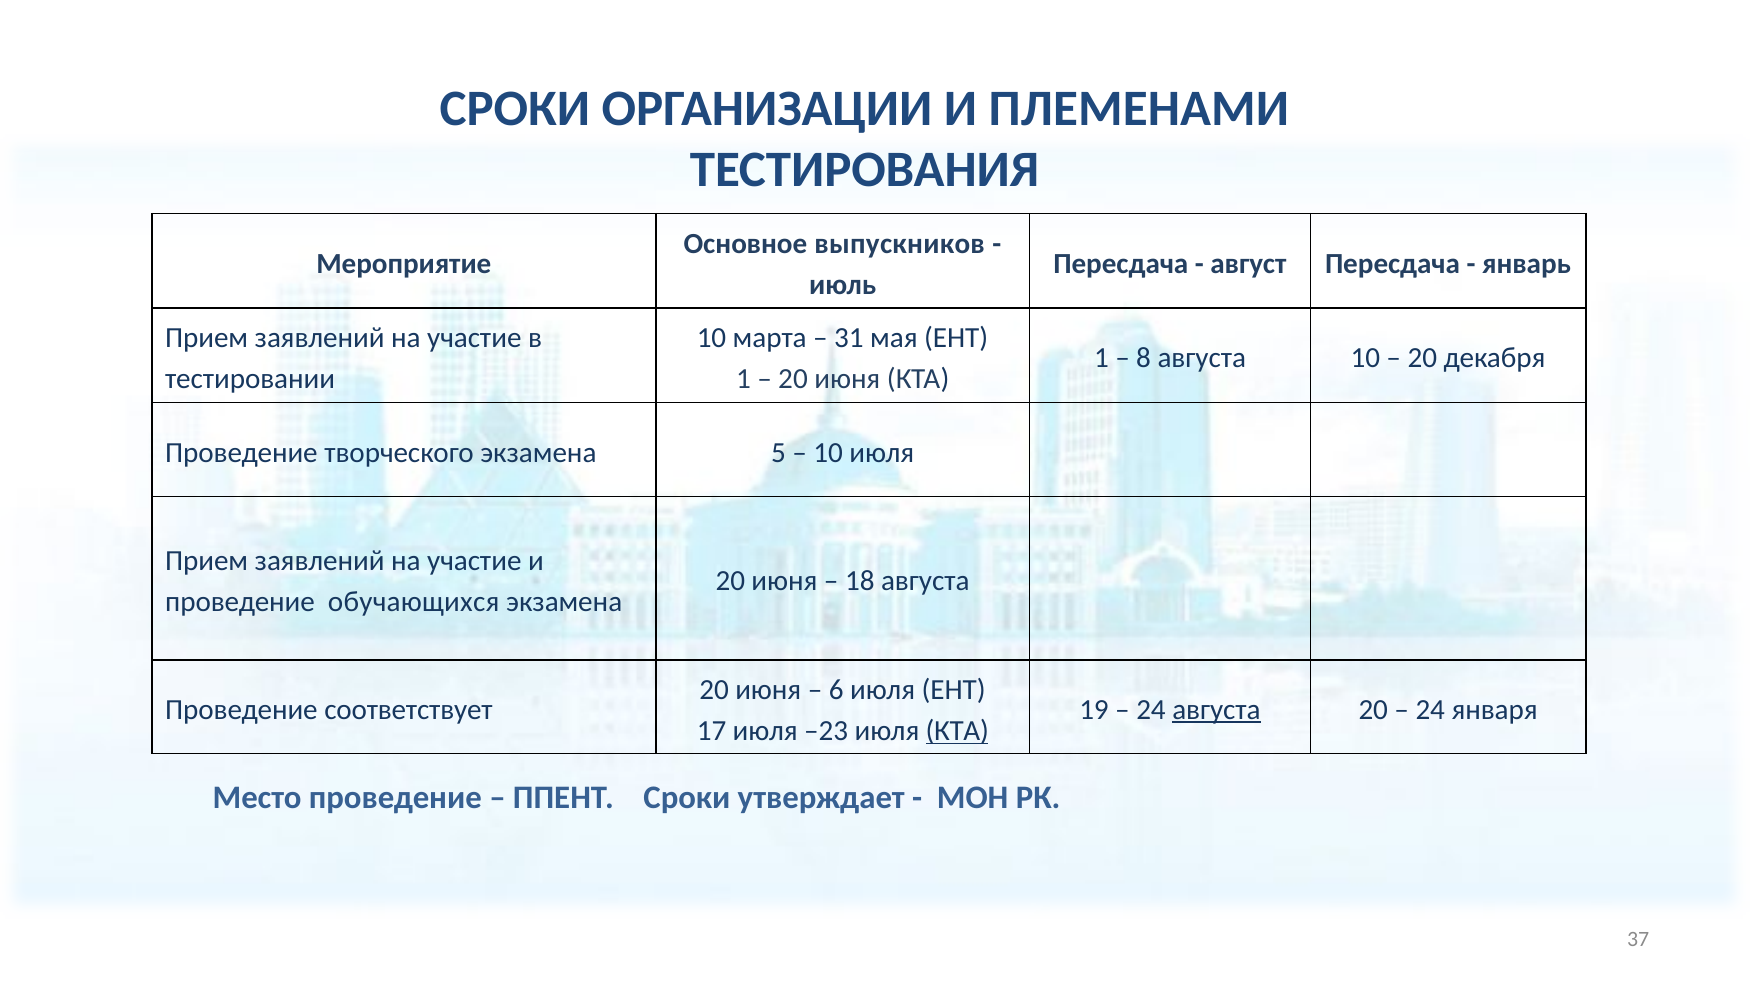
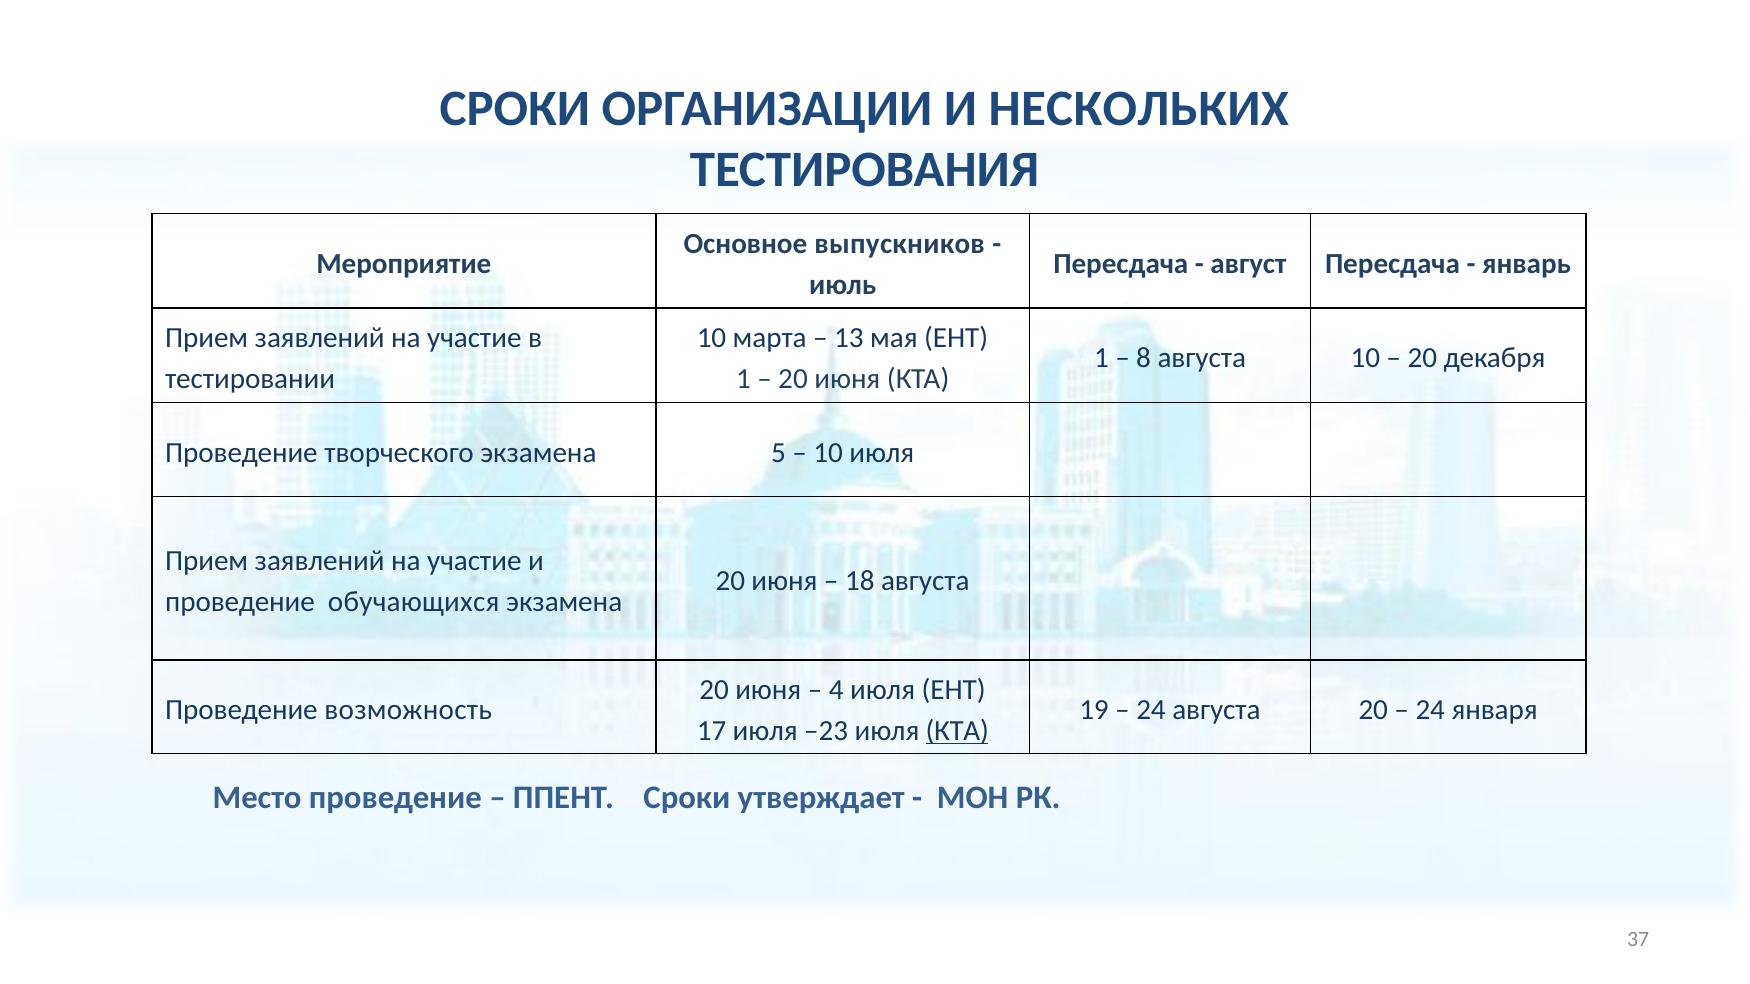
ПЛЕМЕНАМИ: ПЛЕМЕНАМИ -> НЕСКОЛЬКИХ (1139, 109)
31: 31 -> 13 (849, 338)
6: 6 -> 4 (836, 690)
соответствует: соответствует -> возможность (408, 710)
августа underline: present -> none (1216, 710)
